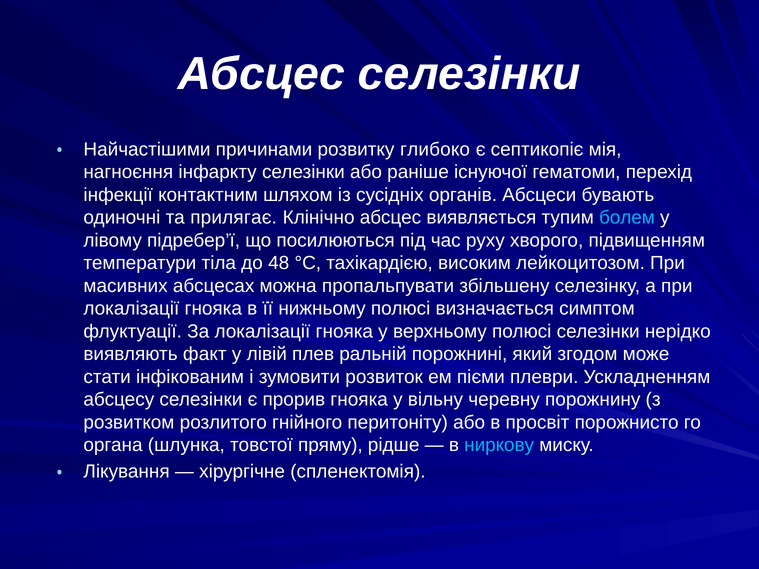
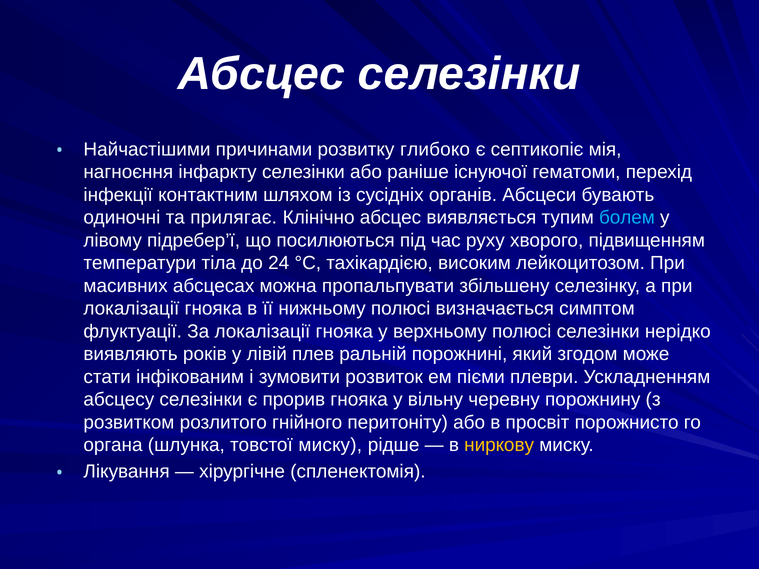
48: 48 -> 24 (279, 263)
факт: факт -> років (205, 354)
товстої пряму: пряму -> миску (330, 445)
ниркову colour: light blue -> yellow (499, 445)
